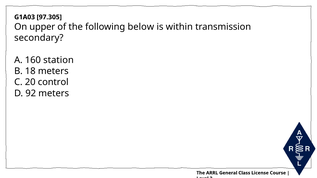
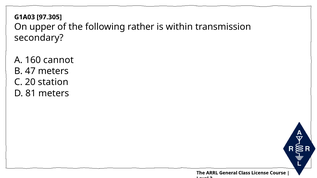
below: below -> rather (141, 27)
station: station -> cannot (58, 60)
18: 18 -> 47 (30, 71)
control: control -> station (53, 82)
92: 92 -> 81 (31, 93)
